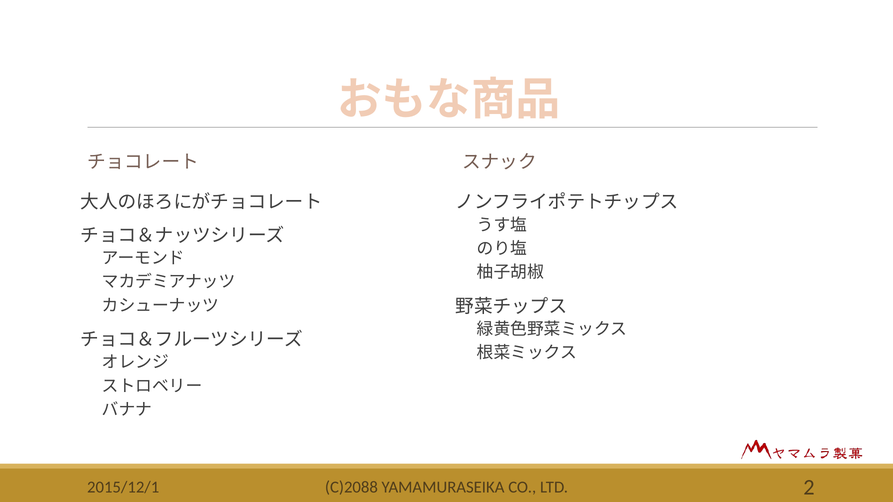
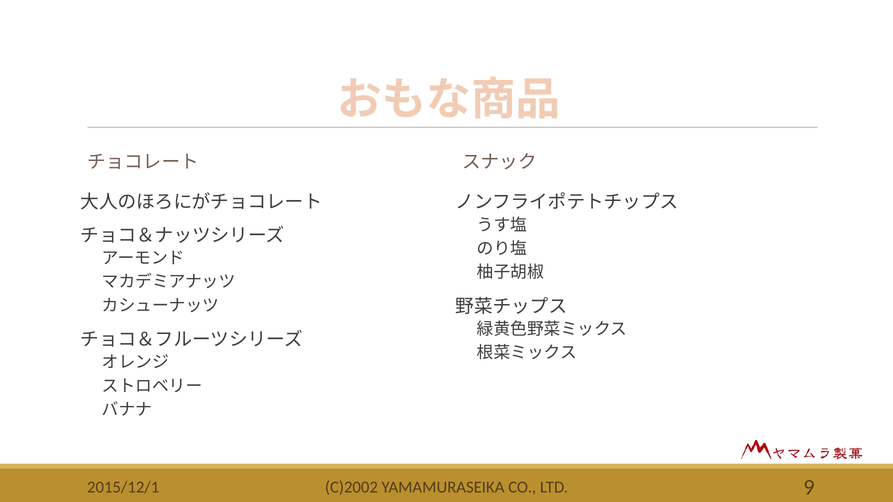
C)2088: C)2088 -> C)2002 (351, 488)
2: 2 -> 9 (809, 488)
